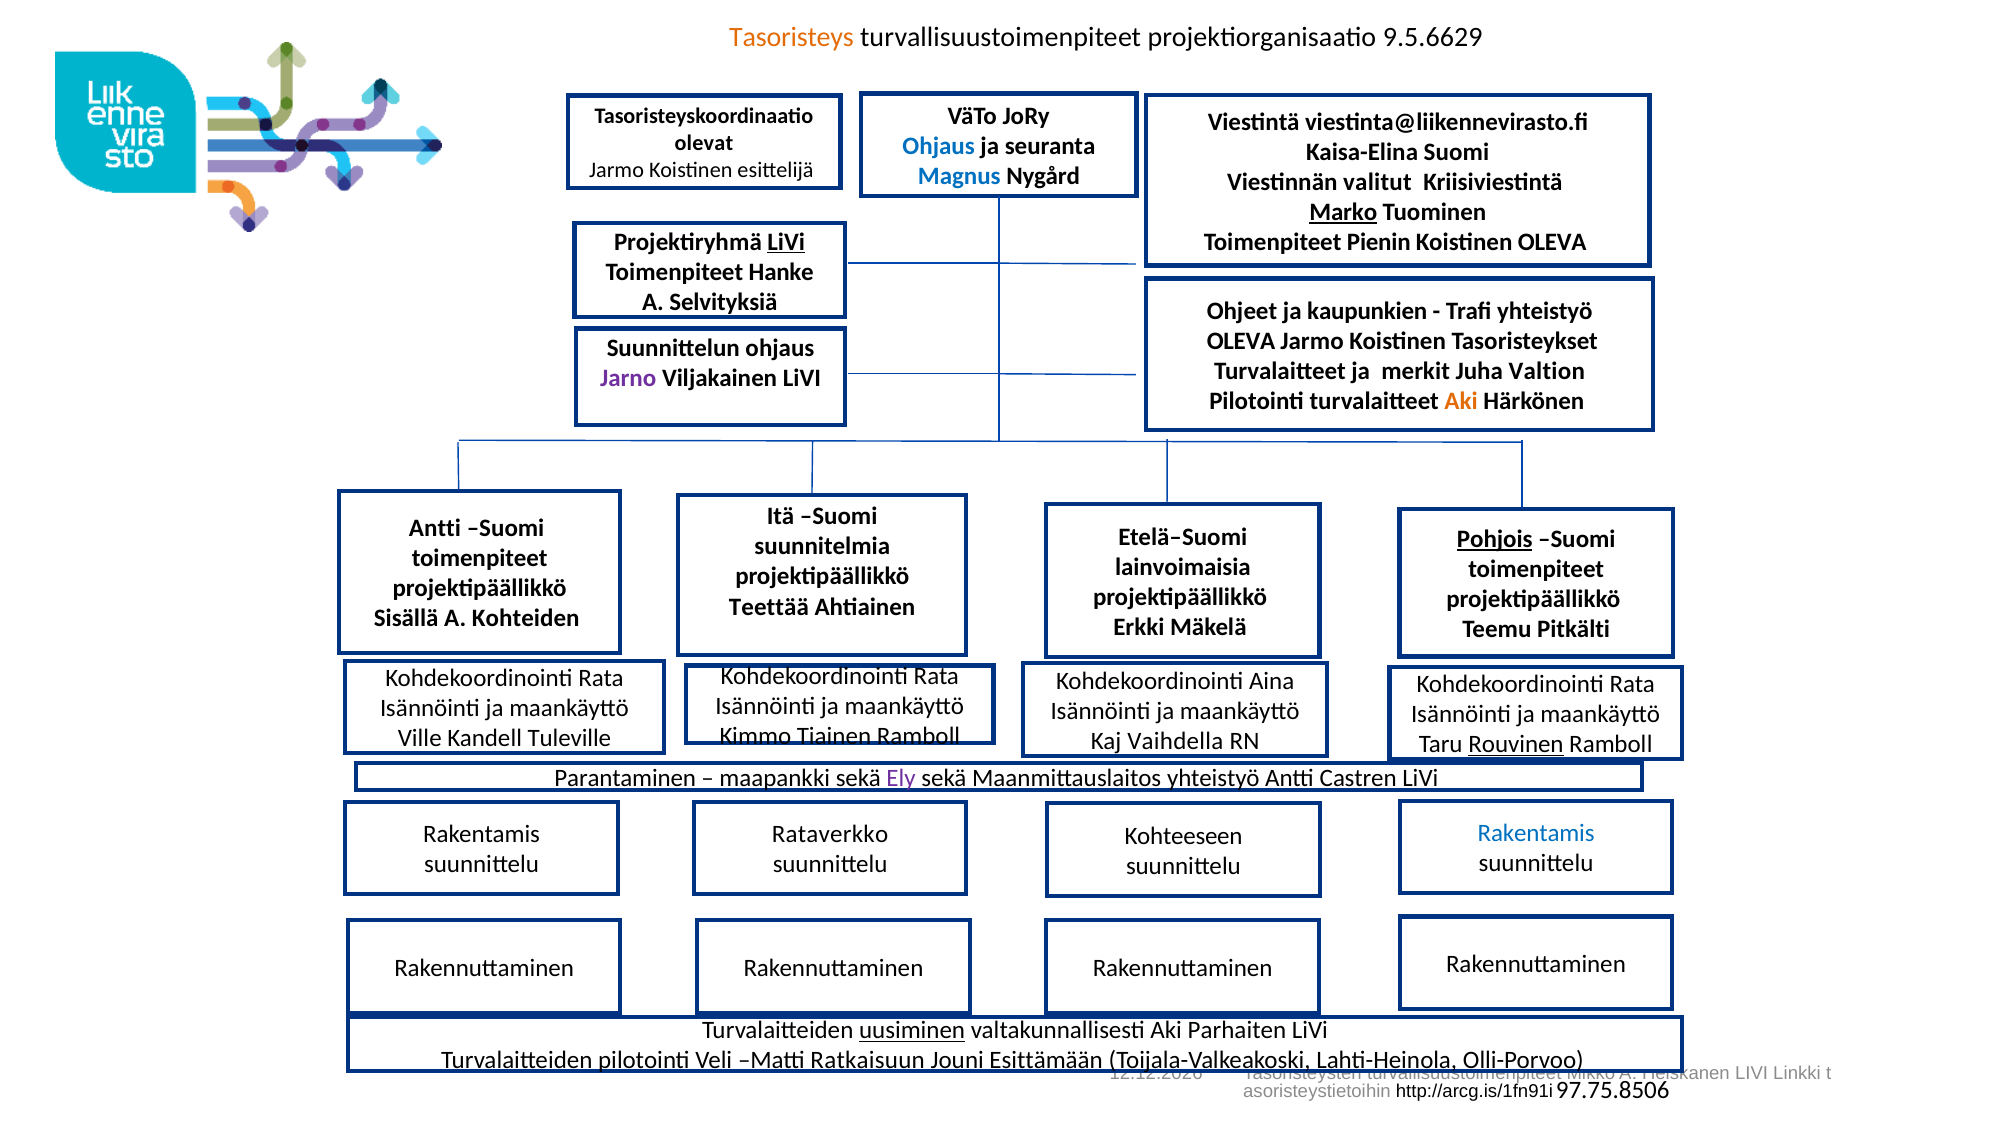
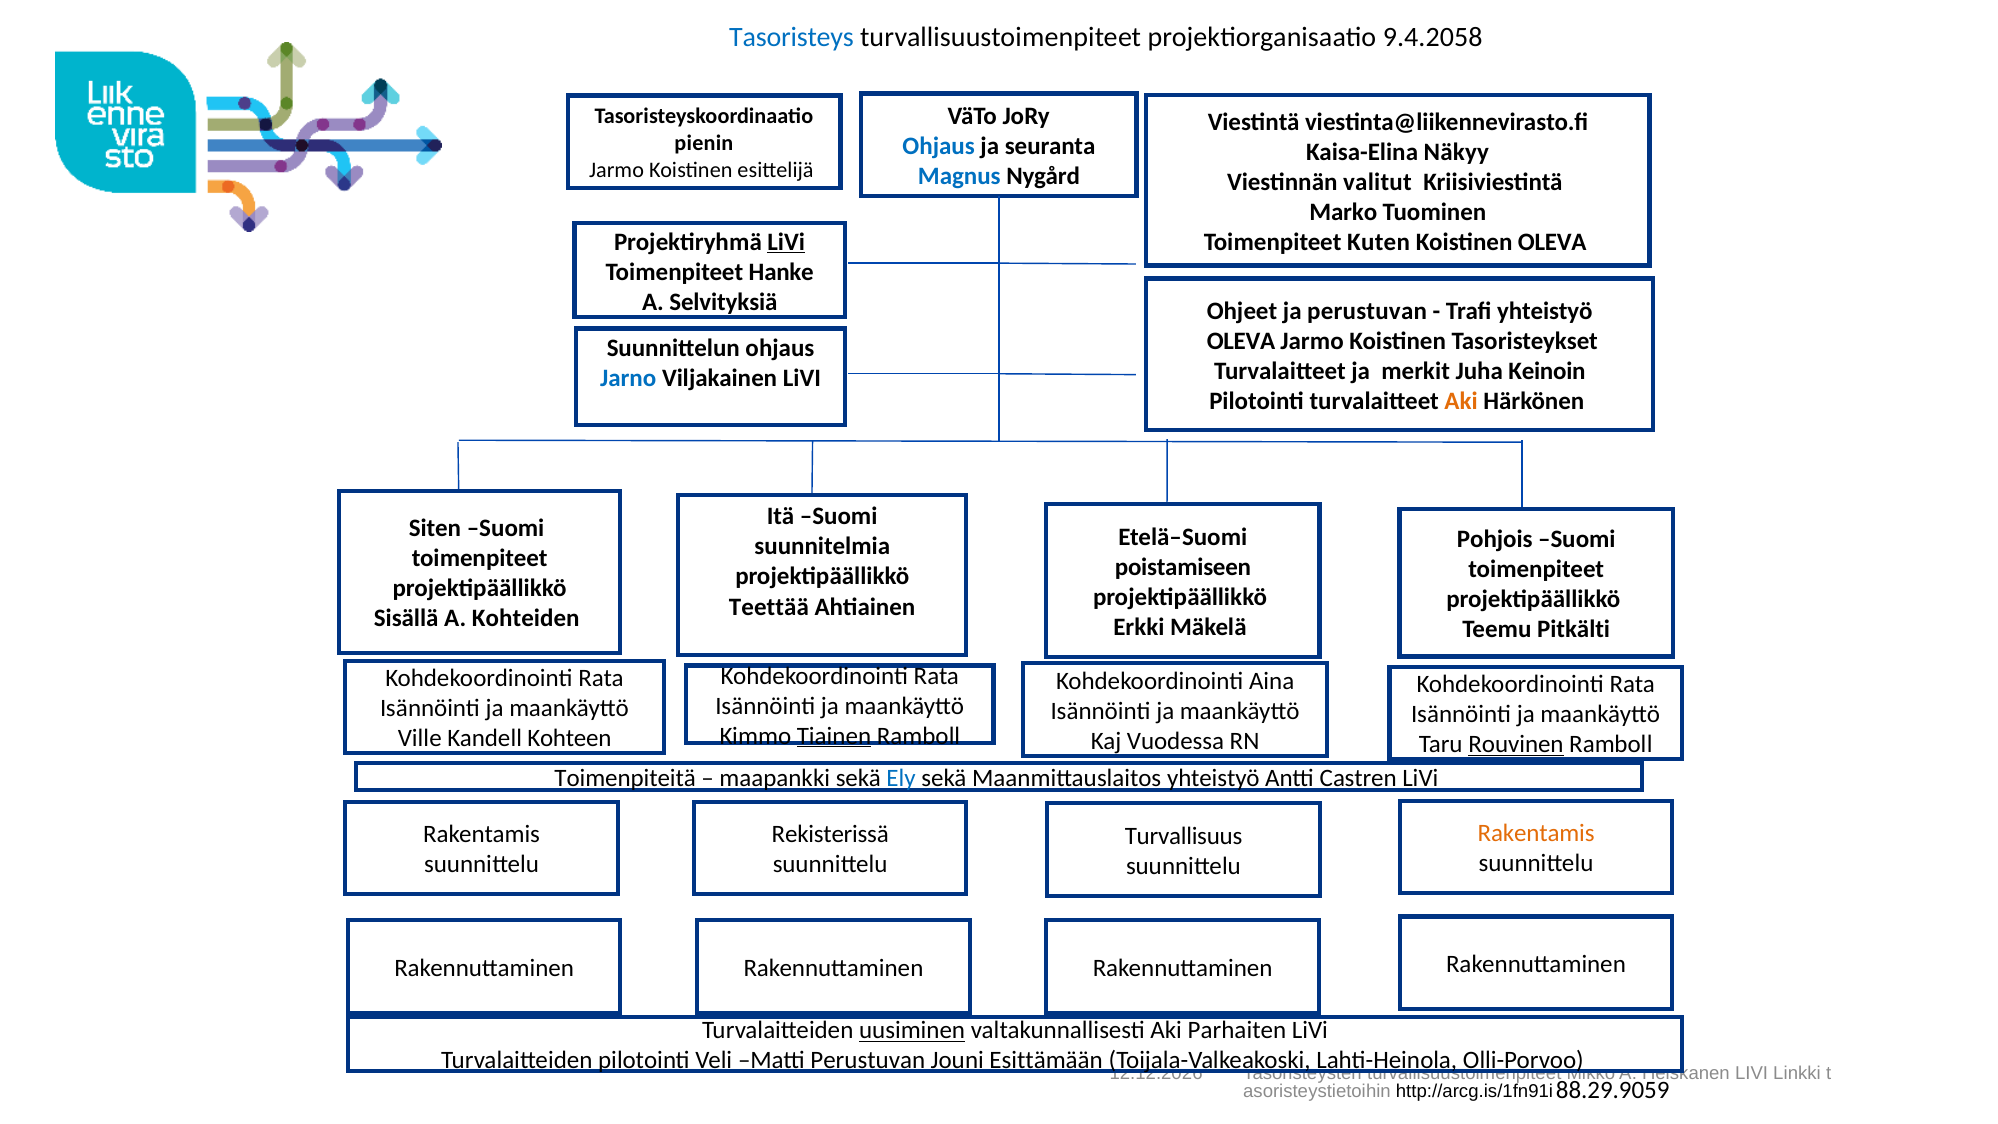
Tasoristeys colour: orange -> blue (791, 38)
9.5.6629: 9.5.6629 -> 9.4.2058 (1433, 38)
olevat: olevat -> pienin (704, 143)
Kaisa-Elina Suomi: Suomi -> Näkyy (1456, 152)
Marko underline: present -> none (1343, 212)
Pienin: Pienin -> Kuten (1379, 242)
ja kaupunkien: kaupunkien -> perustuvan (1367, 311)
Valtion: Valtion -> Keinoin (1547, 371)
Jarno colour: purple -> blue (628, 379)
Antti: Antti -> Siten (435, 528)
Pohjois underline: present -> none (1495, 539)
lainvoimaisia: lainvoimaisia -> poistamiseen (1183, 567)
Tiainen underline: none -> present (834, 736)
Tuleville: Tuleville -> Kohteen (569, 739)
Vaihdella: Vaihdella -> Vuodessa (1175, 741)
Parantaminen: Parantaminen -> Toimenpiteitä (625, 778)
Ely colour: purple -> blue (901, 778)
Rakentamis colour: blue -> orange (1536, 834)
Rataverkko: Rataverkko -> Rekisterissä (830, 834)
Kohteeseen: Kohteeseen -> Turvallisuus (1184, 836)
Matti Ratkaisuun: Ratkaisuun -> Perustuvan (868, 1061)
97.75.8506: 97.75.8506 -> 88.29.9059 (1613, 1090)
